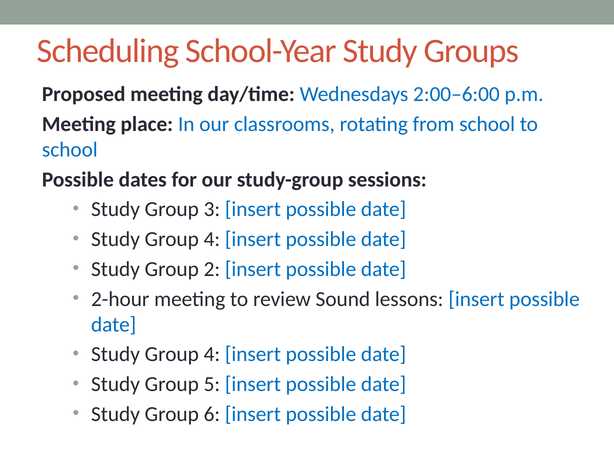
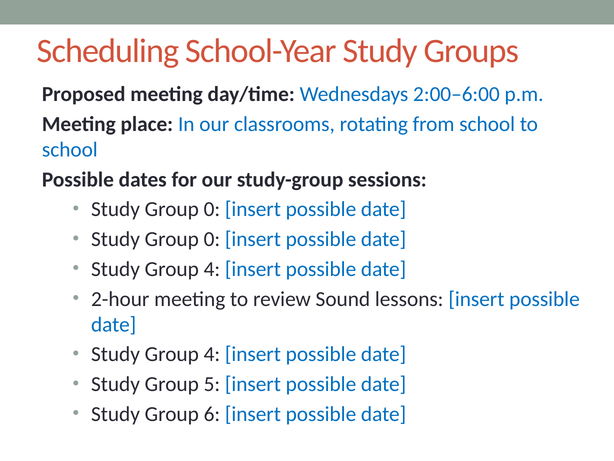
3: 3 -> 0 (212, 209)
4: 4 -> 0 (212, 239)
2: 2 -> 4 (212, 269)
